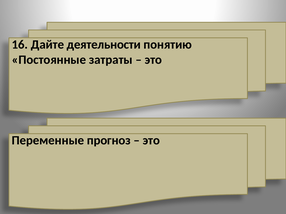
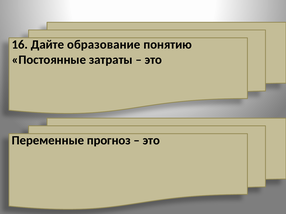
деятельности: деятельности -> образование (104, 45)
